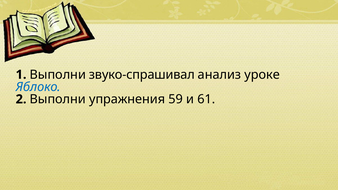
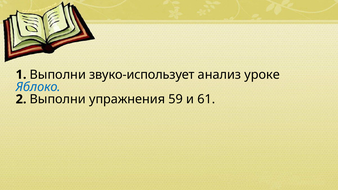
звуко-спрашивал: звуко-спрашивал -> звуко-использует (142, 75)
